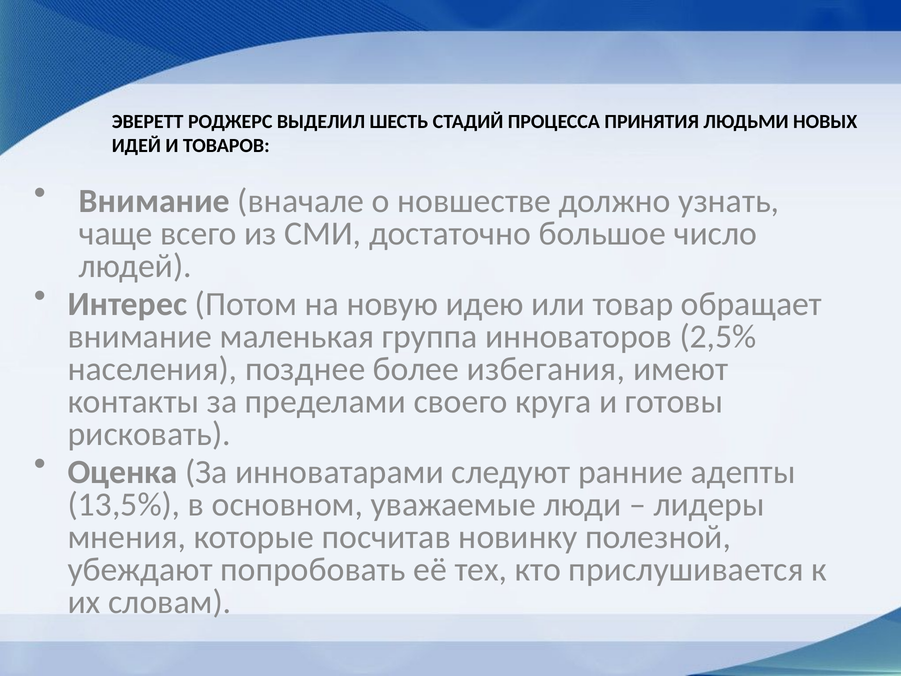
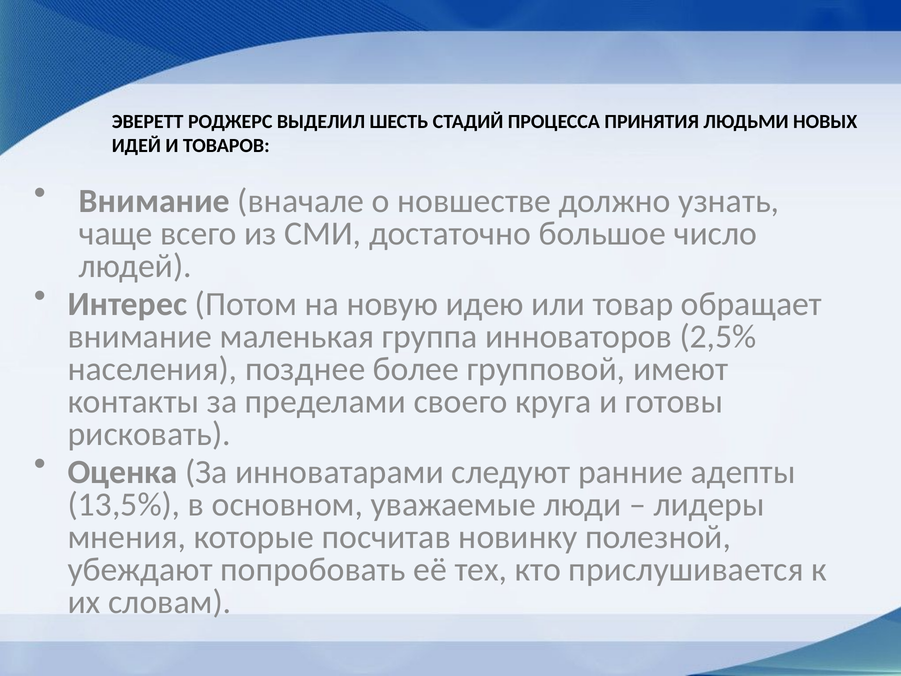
избегания: избегания -> групповой (546, 369)
